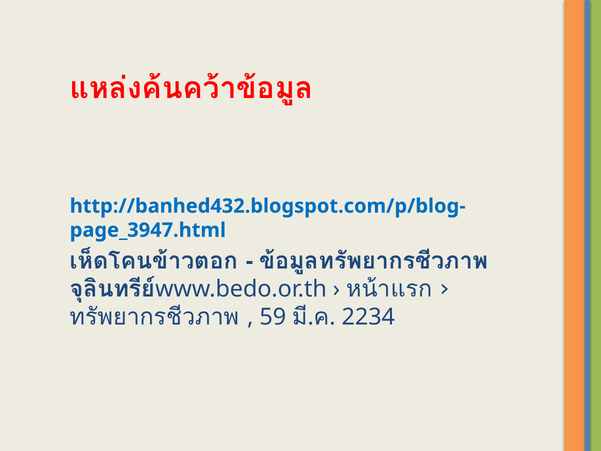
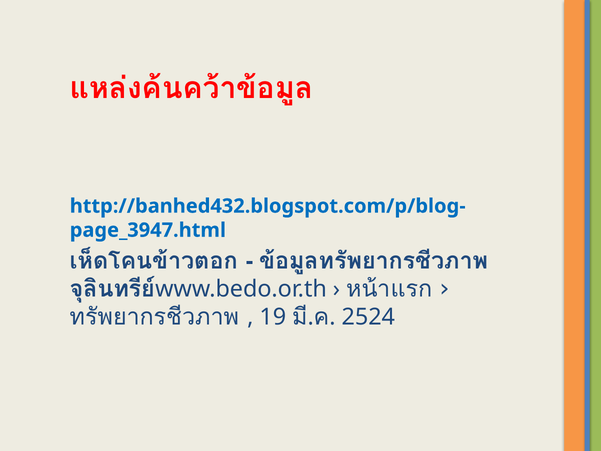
59: 59 -> 19 (273, 317)
2234: 2234 -> 2524 (368, 317)
